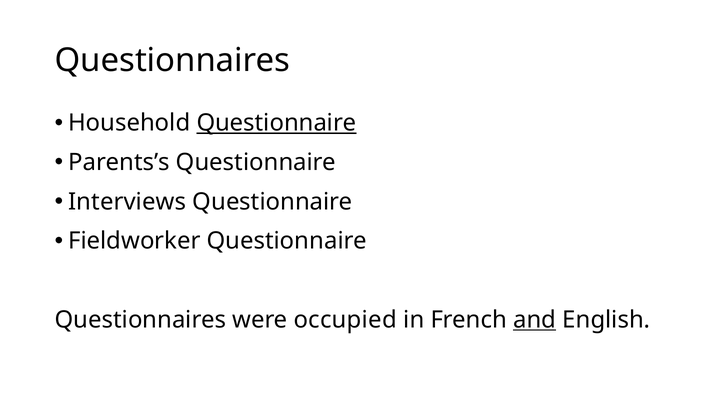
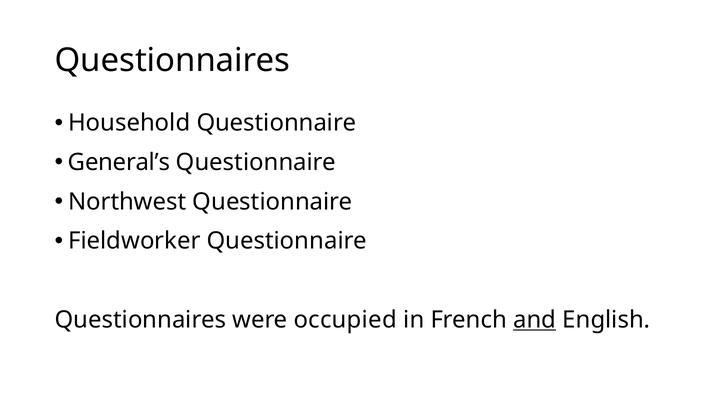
Questionnaire underline: present -> none (277, 123)
Parents’s: Parents’s -> General’s (119, 162)
Interviews: Interviews -> Northwest (127, 202)
